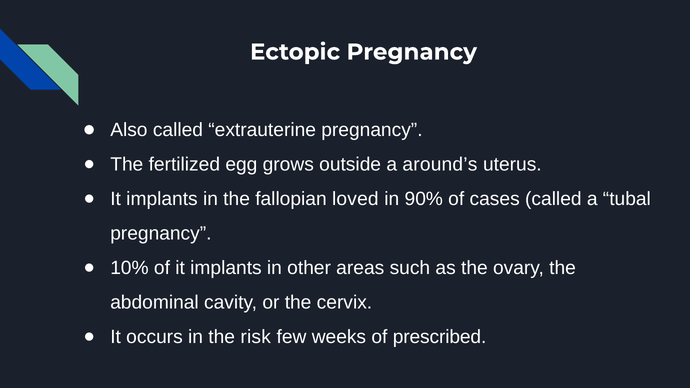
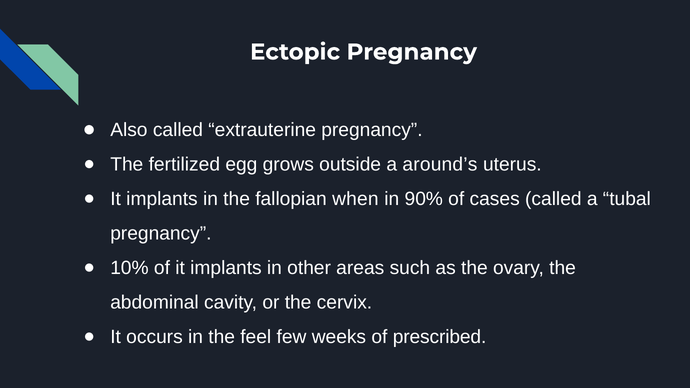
loved: loved -> when (355, 199)
risk: risk -> feel (256, 337)
